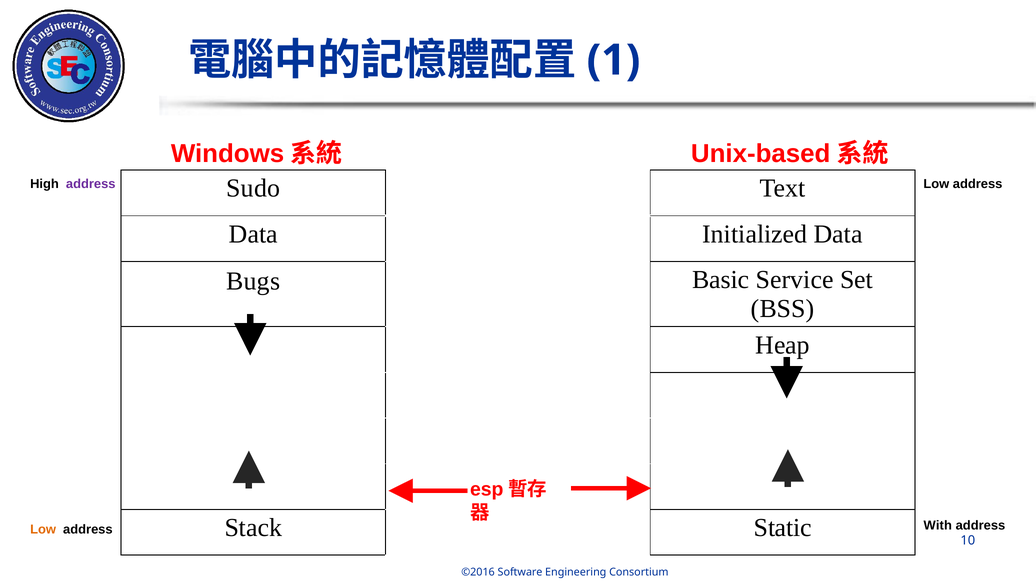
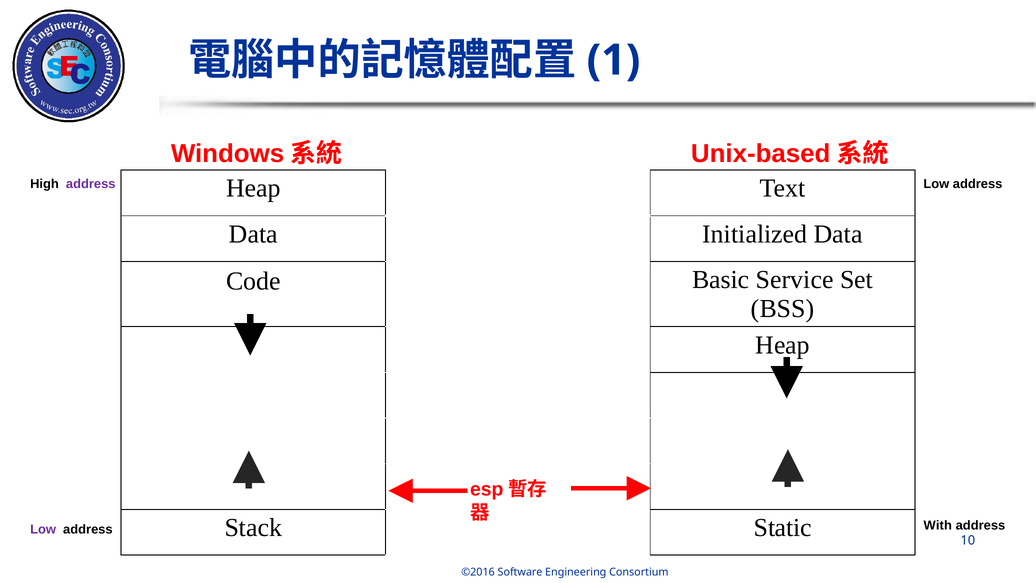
Sudo: Sudo -> Heap (253, 188)
Bugs: Bugs -> Code (253, 281)
Low colour: orange -> purple (43, 529)
